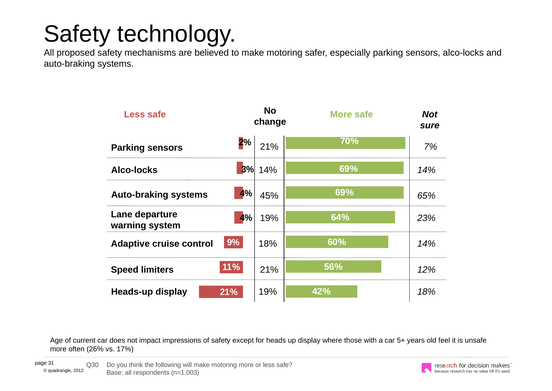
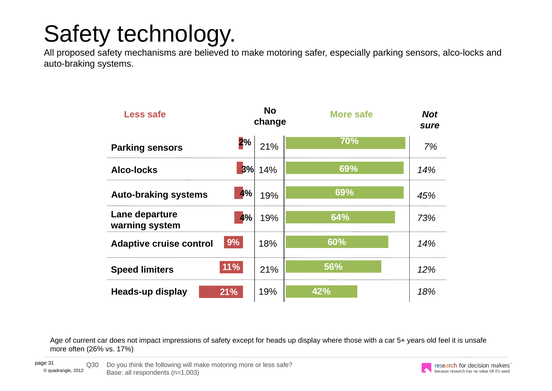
45%: 45% -> 19% (269, 196)
65%: 65% -> 45% (426, 196)
23%: 23% -> 73% (426, 218)
